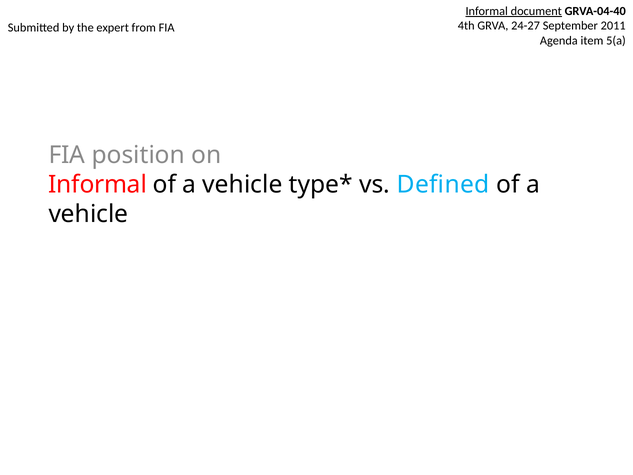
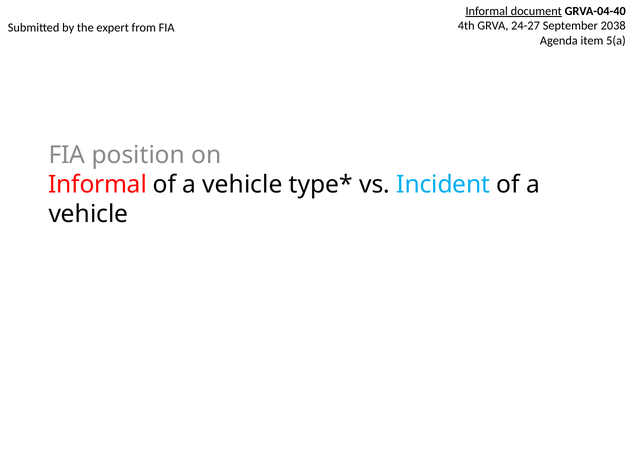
2011: 2011 -> 2038 (613, 26)
Defined: Defined -> Incident (443, 185)
